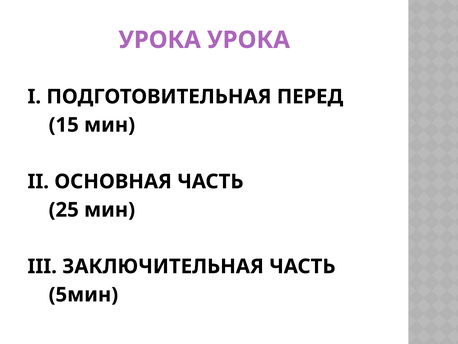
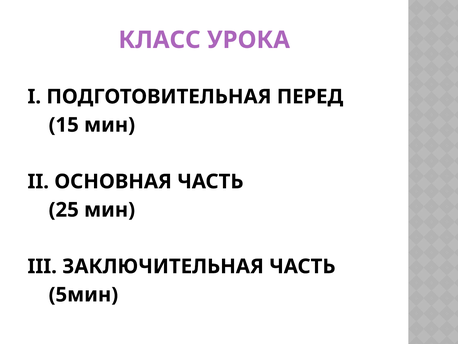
УРОКА: УРОКА -> КЛАСС (160, 40)
